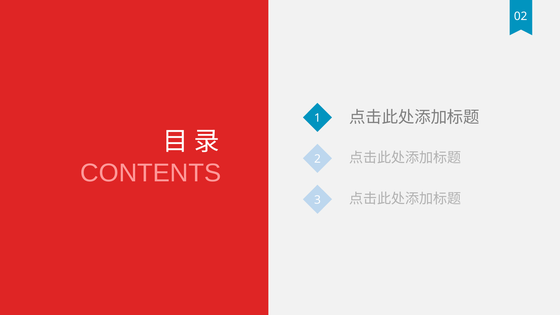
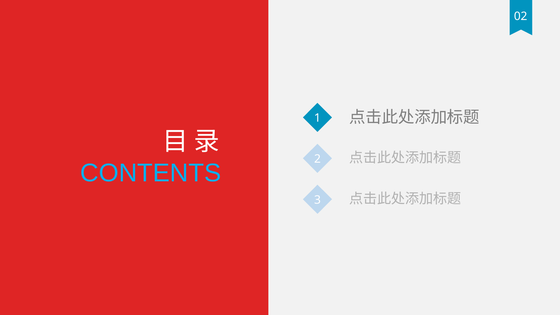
CONTENTS colour: pink -> light blue (151, 173)
